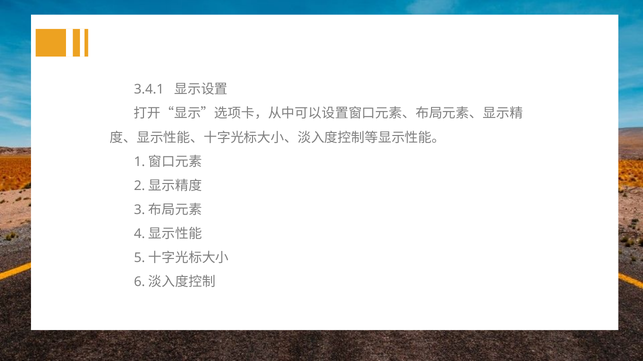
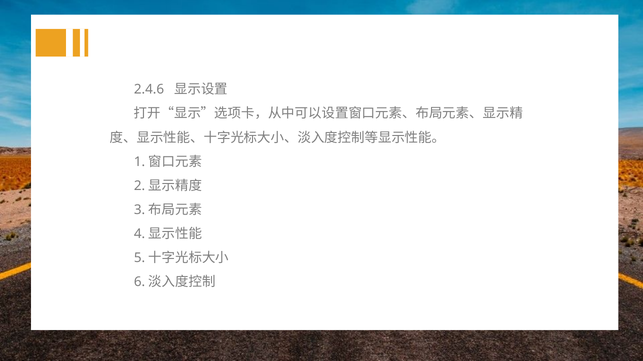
3.4.1: 3.4.1 -> 2.4.6 (149, 90)
